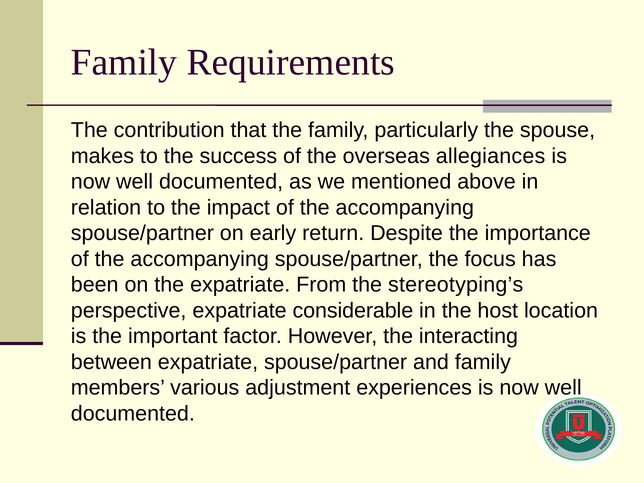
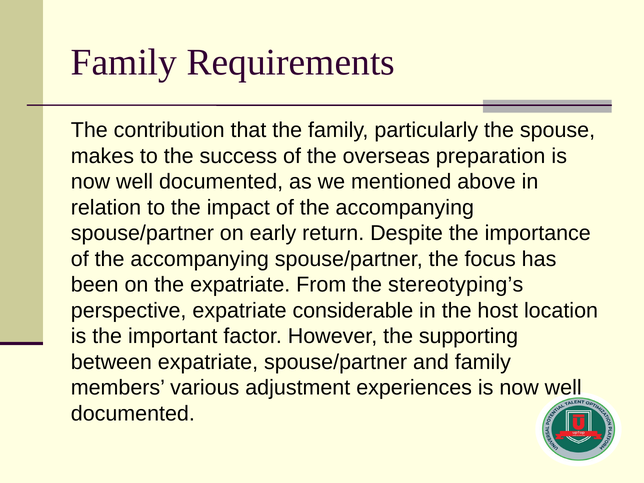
allegiances: allegiances -> preparation (491, 156)
interacting: interacting -> supporting (469, 336)
